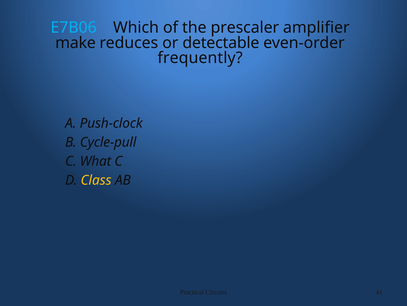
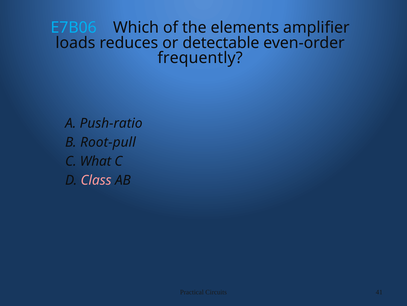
prescaler: prescaler -> elements (245, 27)
make: make -> loads (75, 43)
Push-clock: Push-clock -> Push-ratio (111, 123)
Cycle-pull: Cycle-pull -> Root-pull (108, 142)
Class colour: yellow -> pink (96, 180)
